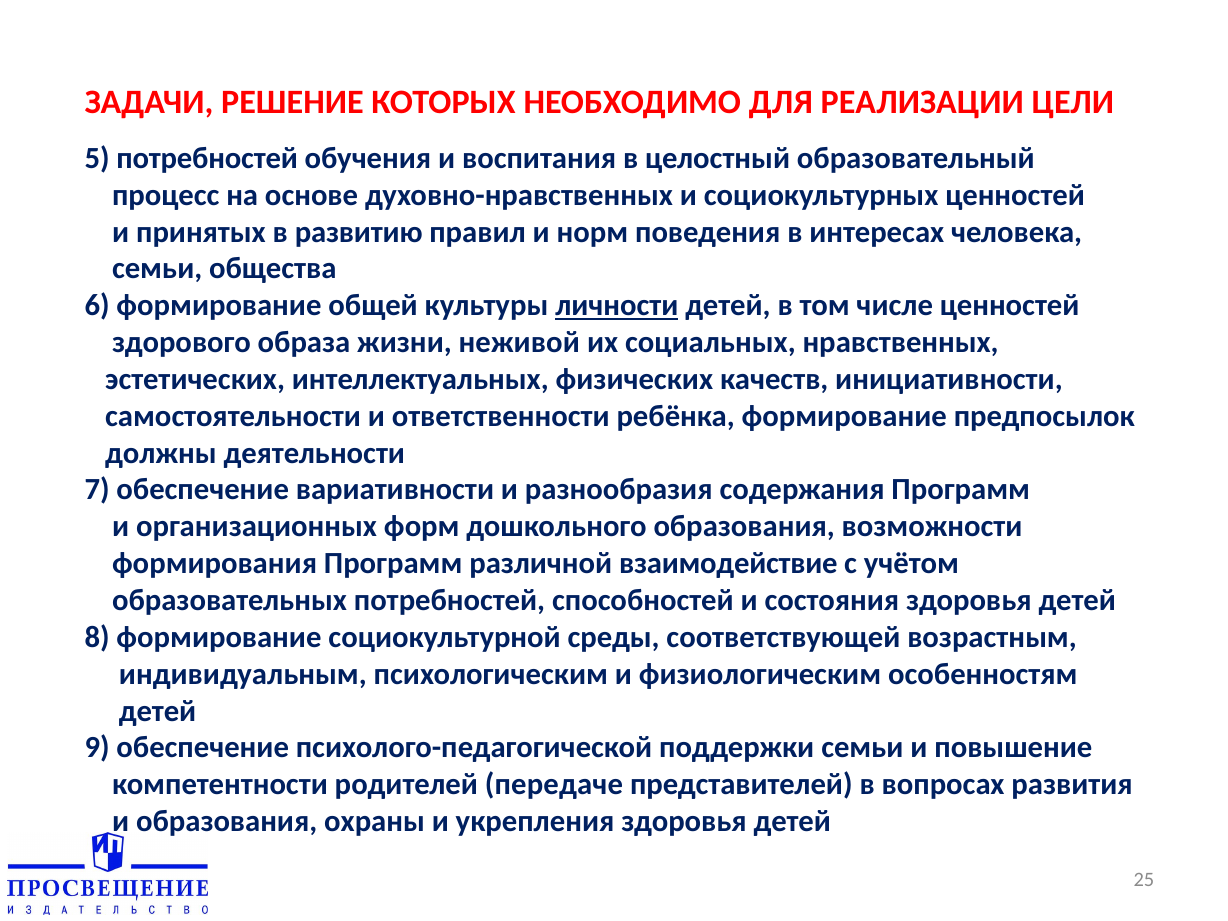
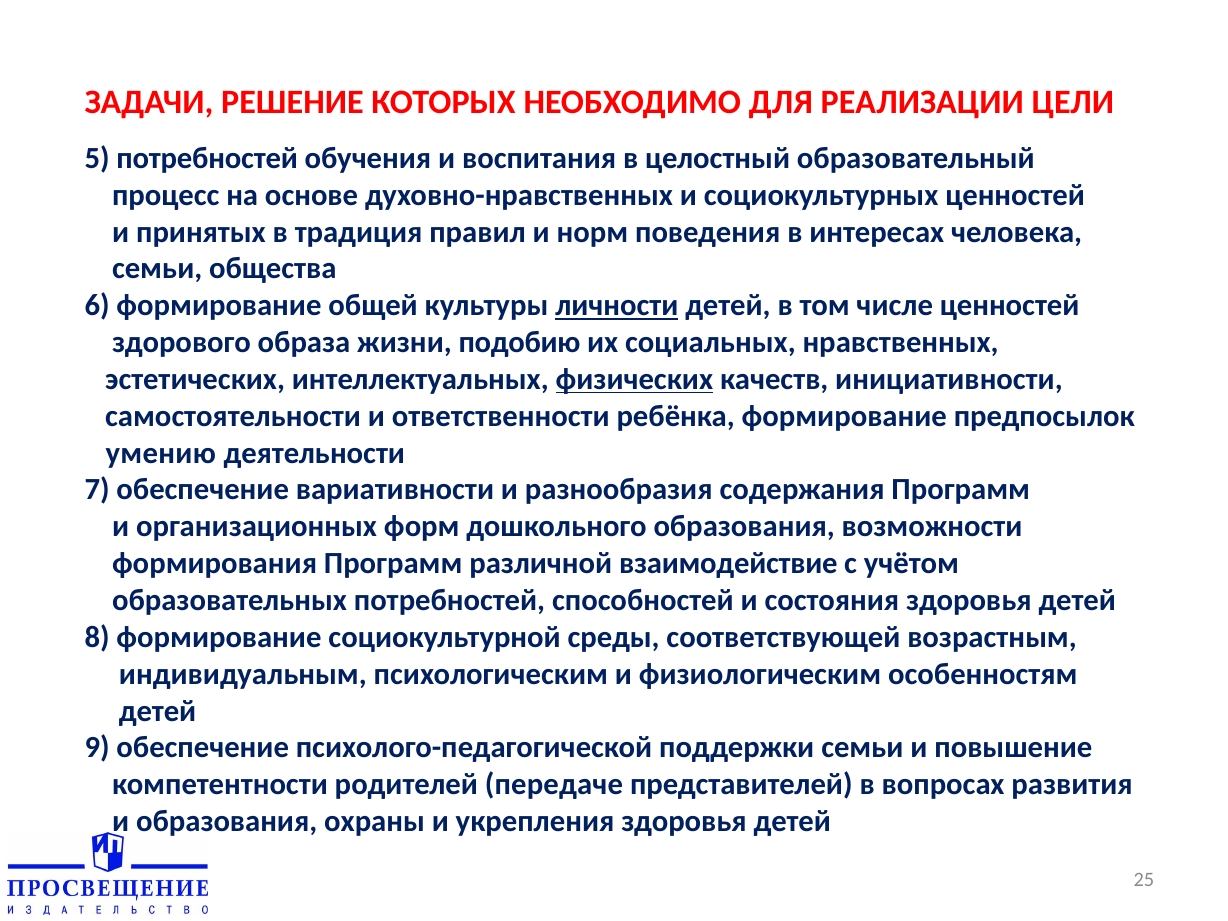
развитию: развитию -> традиция (359, 232)
неживой: неживой -> подобию (519, 343)
физических underline: none -> present (634, 379)
должны: должны -> умению (161, 453)
